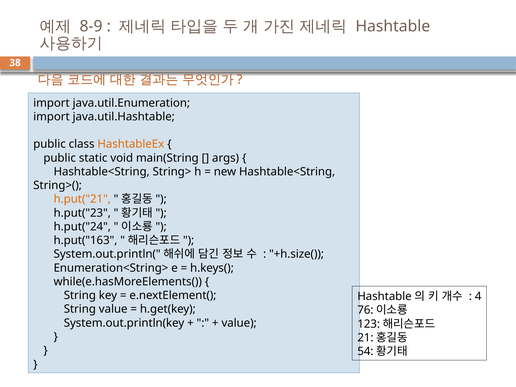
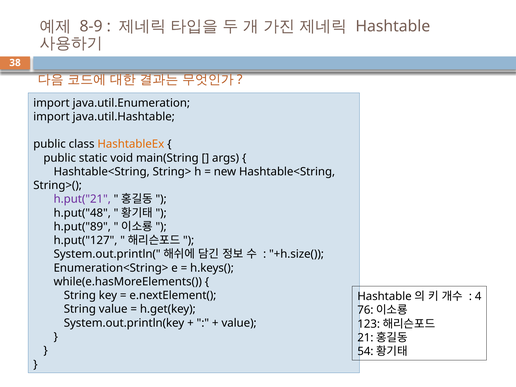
h.put("21 colour: orange -> purple (82, 199)
h.put("23: h.put("23 -> h.put("48 (82, 213)
h.put("24: h.put("24 -> h.put("89 (82, 227)
h.put("163: h.put("163 -> h.put("127 (85, 240)
